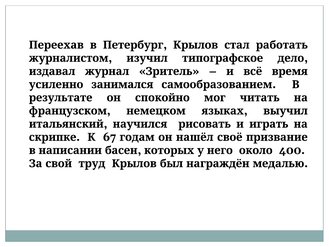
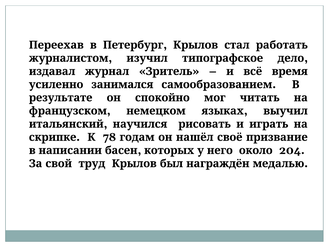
67: 67 -> 78 (109, 137)
400: 400 -> 204 (292, 150)
